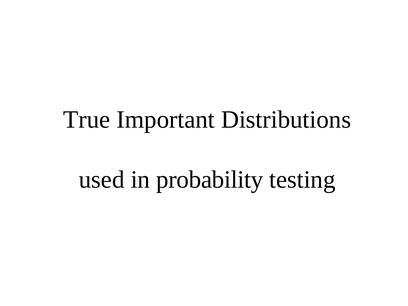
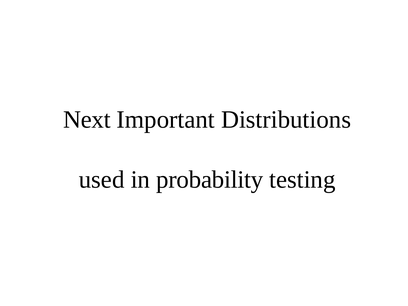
True: True -> Next (87, 120)
